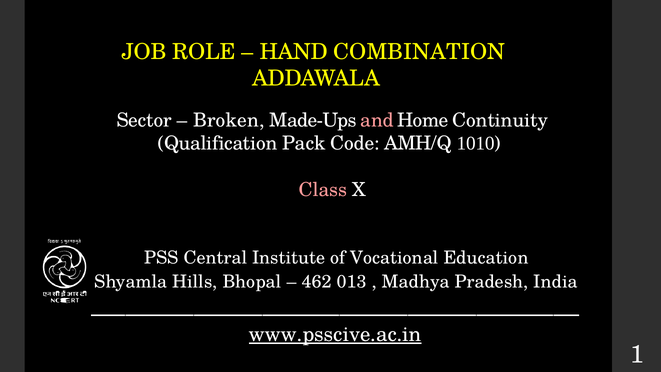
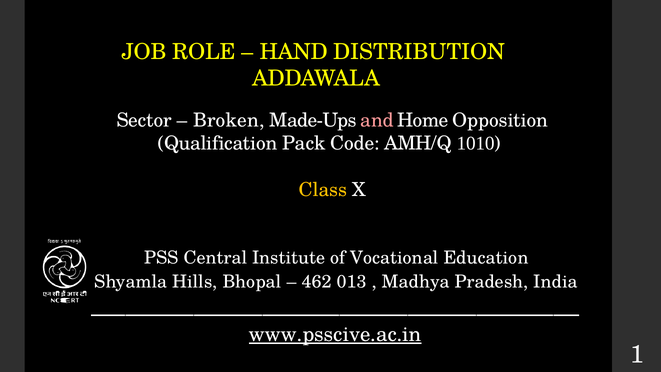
COMBINATION: COMBINATION -> DISTRIBUTION (419, 52)
Continuity: Continuity -> Opposition (500, 120)
Class colour: pink -> yellow (323, 190)
